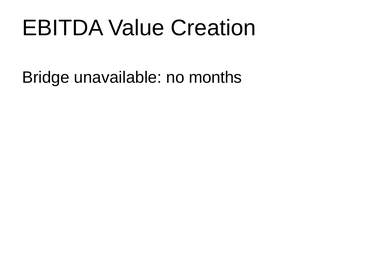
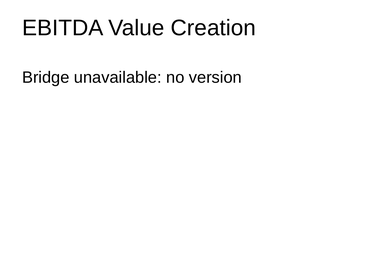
months: months -> version (215, 77)
